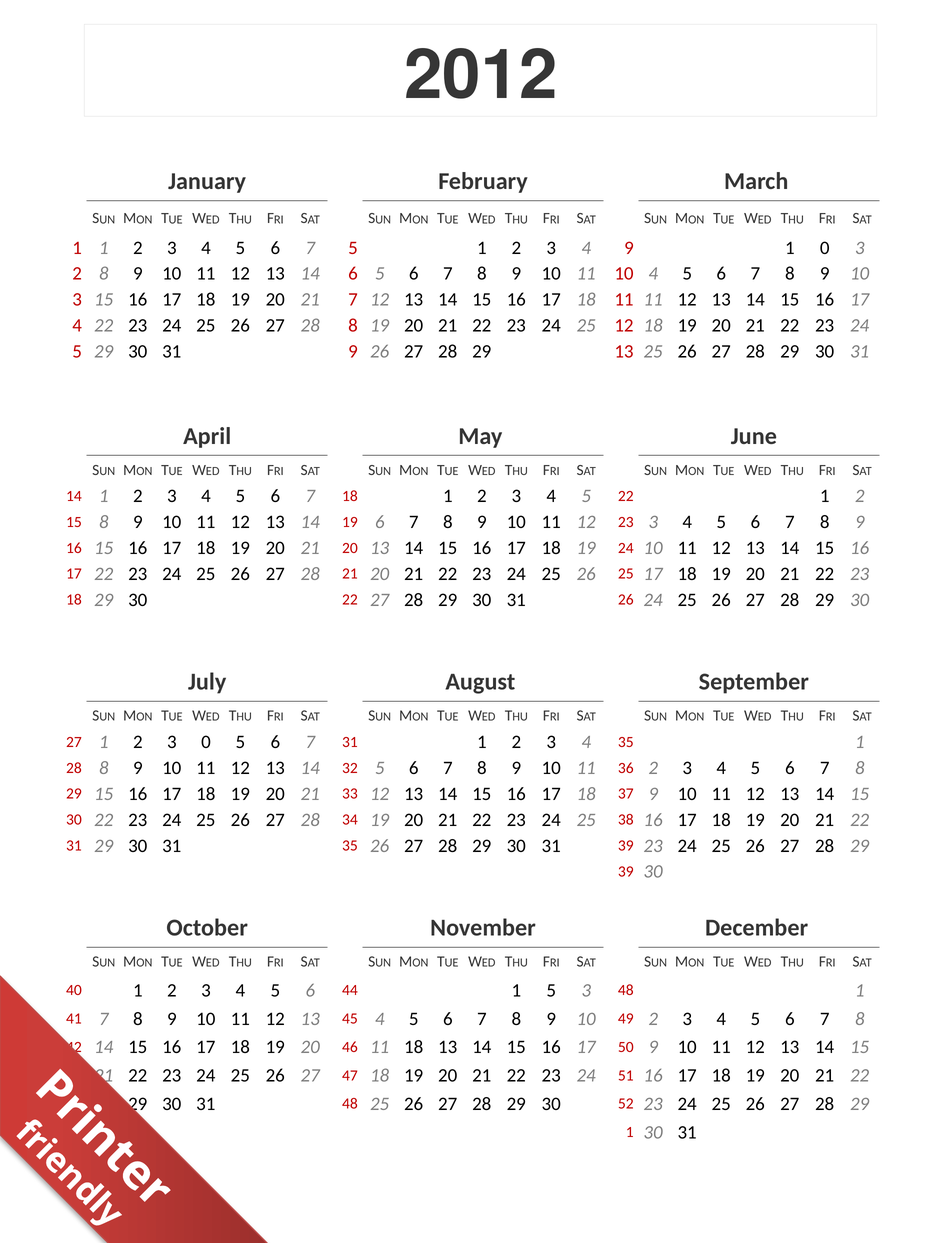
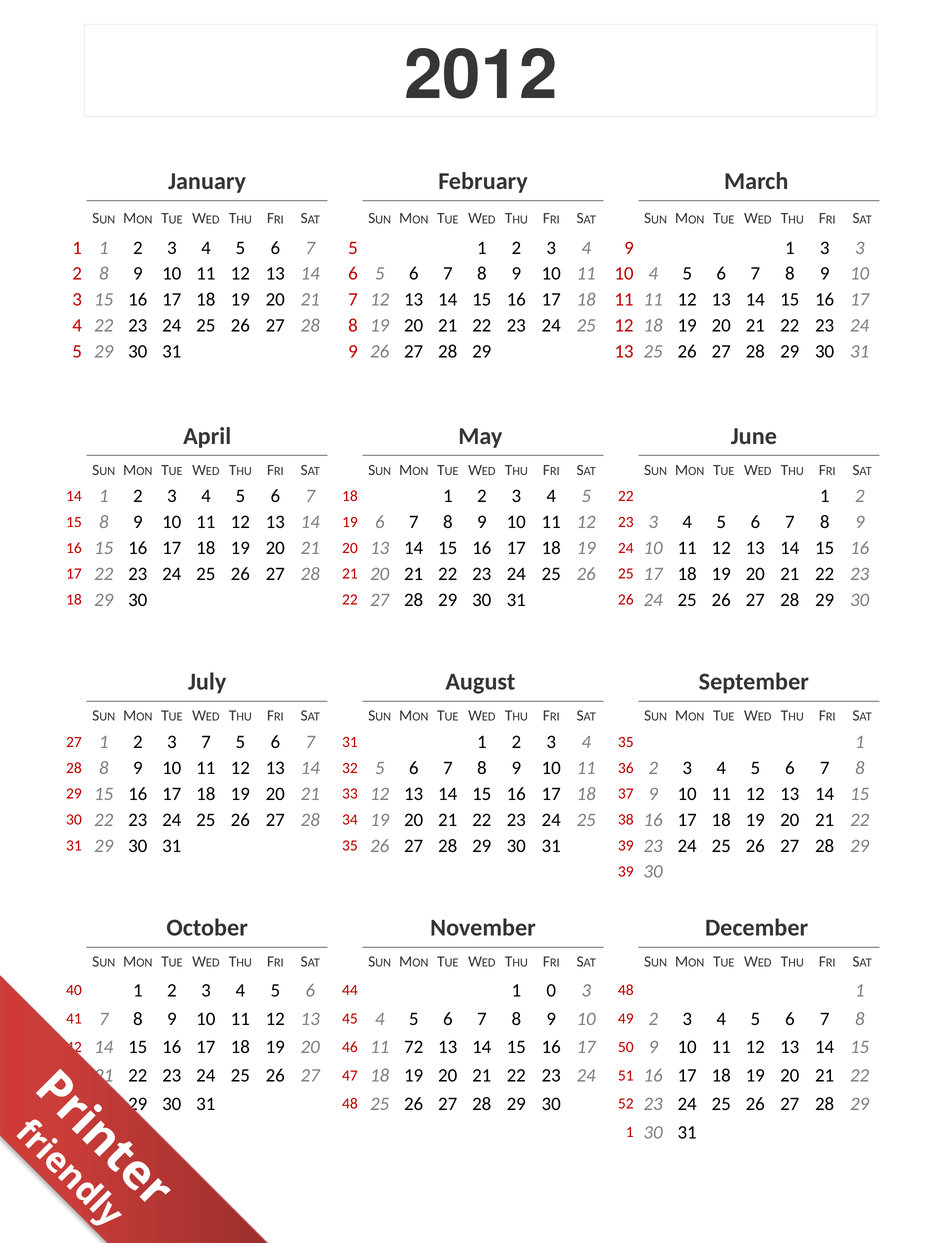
1 0: 0 -> 3 (825, 248)
3 0: 0 -> 7 (206, 742)
1 5: 5 -> 0 (551, 990)
11 18: 18 -> 72 (414, 1047)
